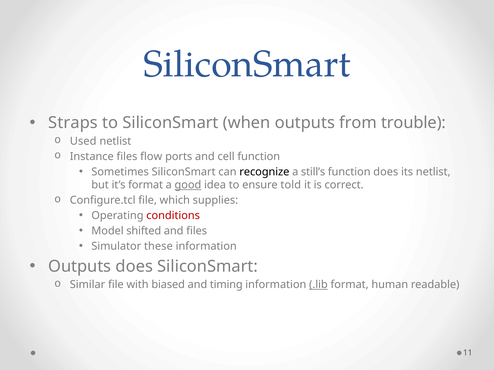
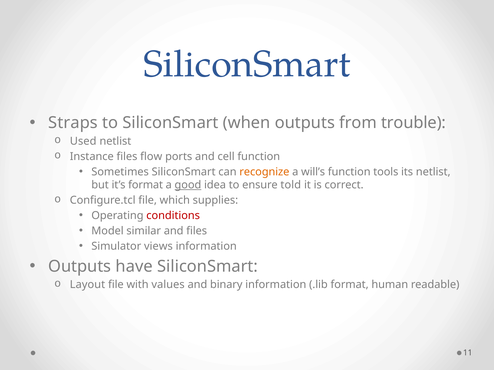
recognize colour: black -> orange (264, 172)
still’s: still’s -> will’s (313, 172)
function does: does -> tools (386, 172)
shifted: shifted -> similar (144, 231)
these: these -> views (158, 247)
Outputs does: does -> have (134, 267)
Similar: Similar -> Layout (87, 285)
biased: biased -> values (168, 285)
timing: timing -> binary (226, 285)
.lib underline: present -> none (318, 285)
